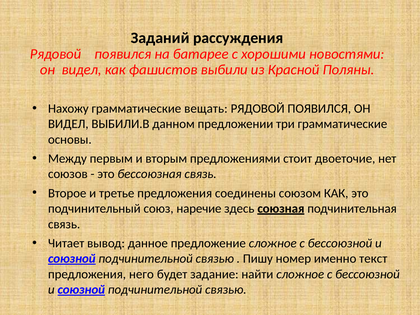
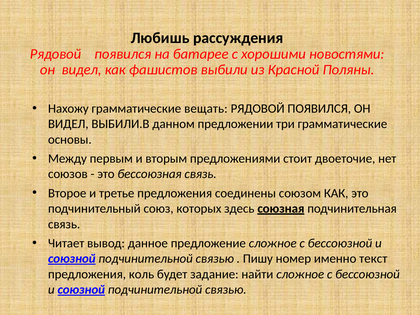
Заданий: Заданий -> Любишь (160, 38)
наречие: наречие -> которых (199, 209)
него: него -> коль (141, 274)
